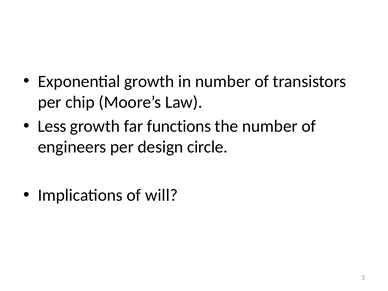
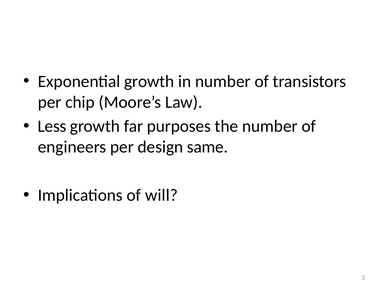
functions: functions -> purposes (179, 126)
circle: circle -> same (207, 147)
